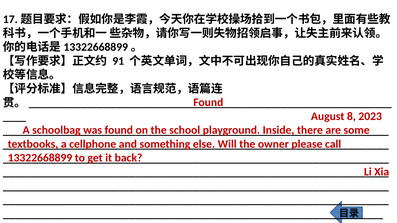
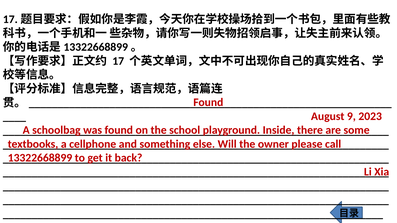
91: 91 -> 17 (118, 61)
8: 8 -> 9 (351, 116)
